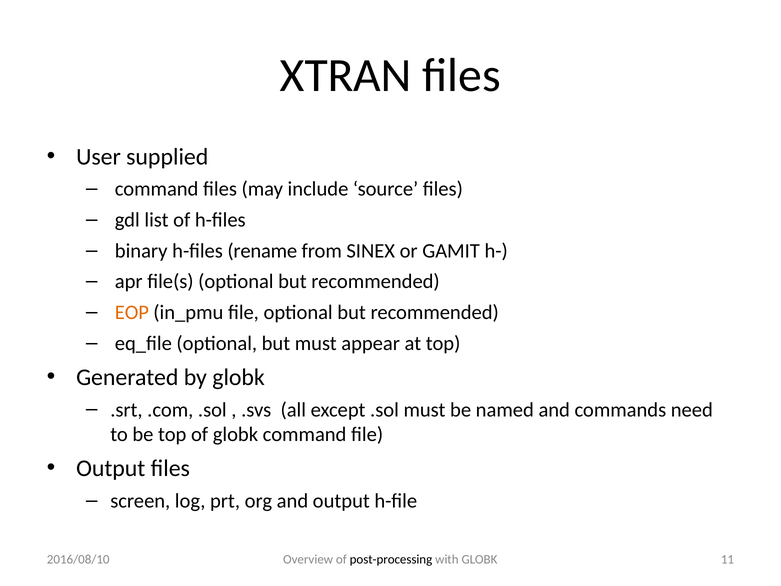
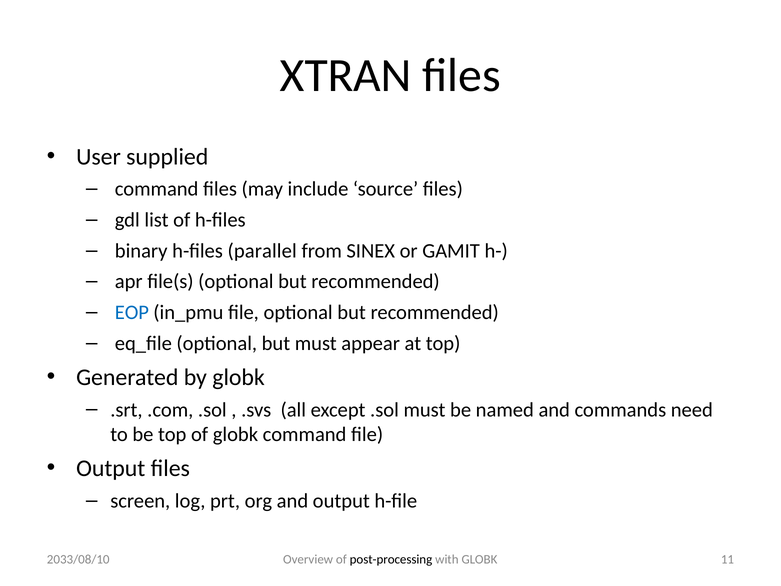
rename: rename -> parallel (262, 251)
EOP colour: orange -> blue (132, 312)
2016/08/10: 2016/08/10 -> 2033/08/10 (78, 559)
